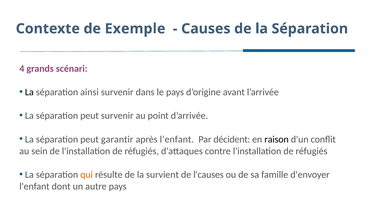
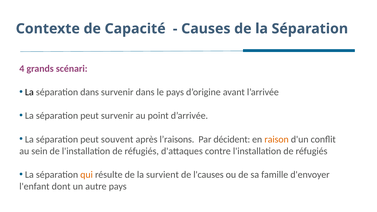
Exemple: Exemple -> Capacité (135, 29)
séparation ainsi: ainsi -> dans (90, 92)
garantir: garantir -> souvent (117, 139)
l’enfant: l’enfant -> l’raisons (177, 139)
raison colour: black -> orange (277, 139)
